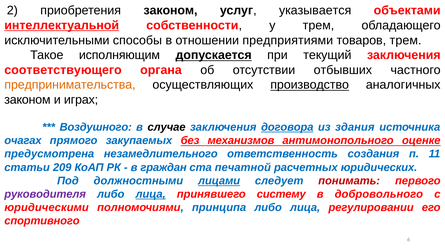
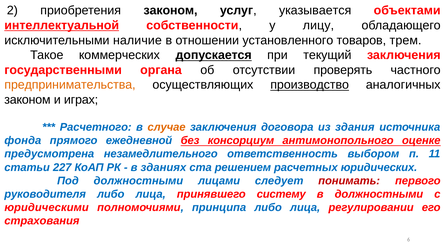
у трем: трем -> лицу (318, 25)
способы: способы -> наличие (137, 40)
предприятиями: предприятиями -> установленного (288, 40)
исполняющим: исполняющим -> коммерческих (119, 55)
соответствующего: соответствующего -> государственными (63, 70)
отбывших: отбывших -> проверять (343, 70)
Воздушного: Воздушного -> Расчетного (96, 127)
случае colour: black -> orange (167, 127)
договора underline: present -> none (287, 127)
очагах: очагах -> фонда (23, 140)
закупаемых: закупаемых -> ежедневной (139, 140)
механизмов: механизмов -> консорциум (241, 140)
создания: создания -> выбором (373, 154)
209: 209 -> 227 (62, 167)
граждан: граждан -> зданиях (163, 167)
печатной: печатной -> решением (243, 167)
лицами underline: present -> none (219, 180)
руководителя colour: purple -> blue (45, 194)
лица underline: present -> none (151, 194)
в добровольного: добровольного -> должностными (379, 194)
спортивного: спортивного -> страхования (42, 220)
